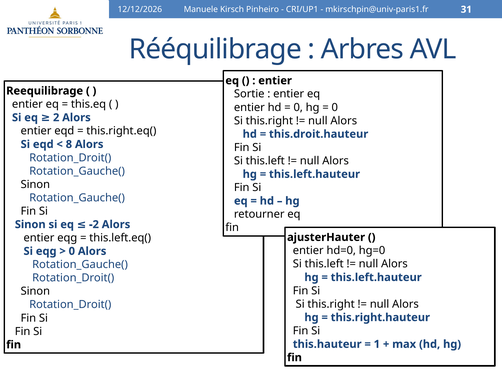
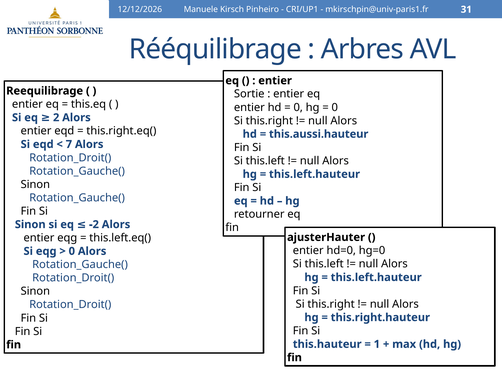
this.droit.hauteur: this.droit.hauteur -> this.aussi.hauteur (319, 134)
8: 8 -> 7 (69, 144)
